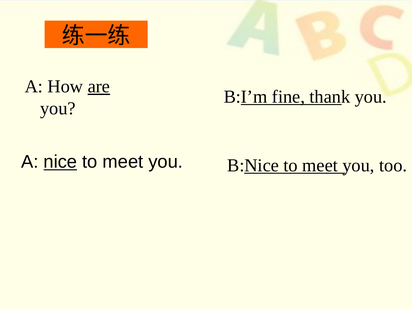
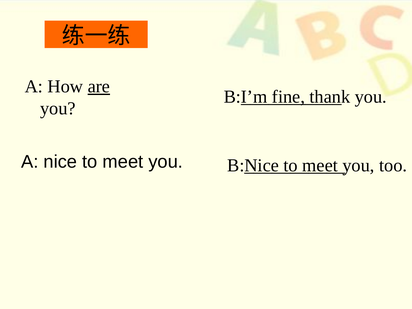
nice underline: present -> none (60, 162)
